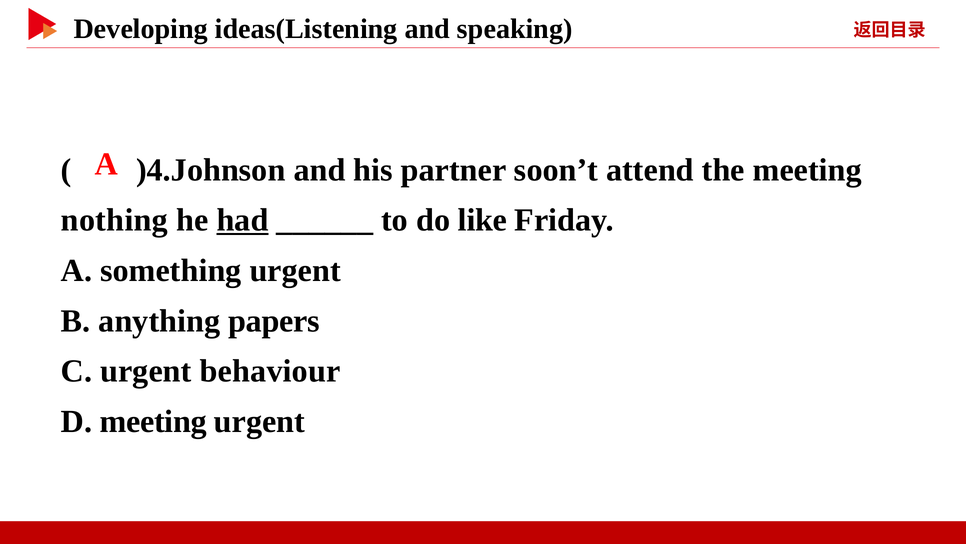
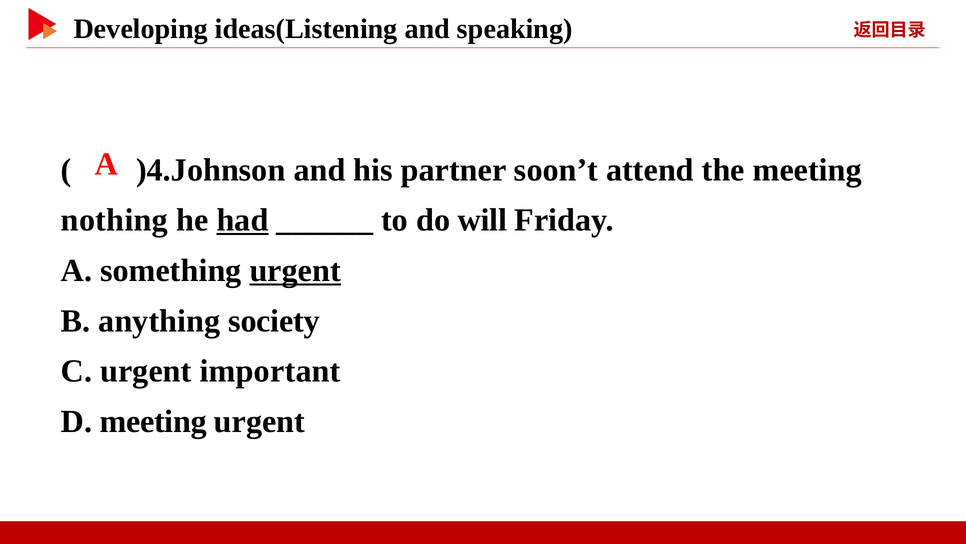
like: like -> will (482, 220)
urgent underline: none -> present (295, 270)
papers: papers -> society (274, 321)
behaviour: behaviour -> important (270, 371)
